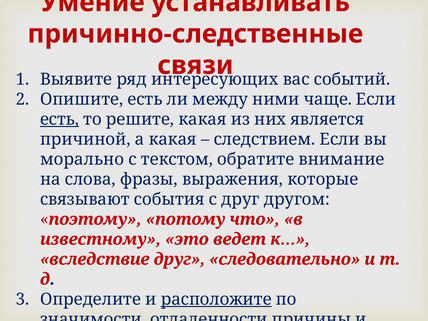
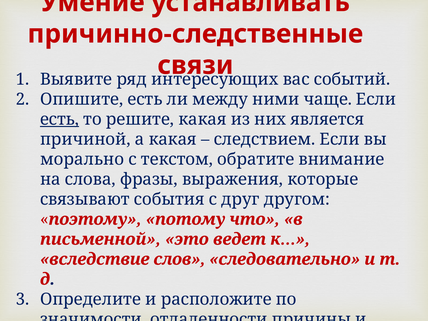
известному: известному -> письменной (100, 239)
вследствие друг: друг -> слов (179, 259)
расположите underline: present -> none (216, 299)
